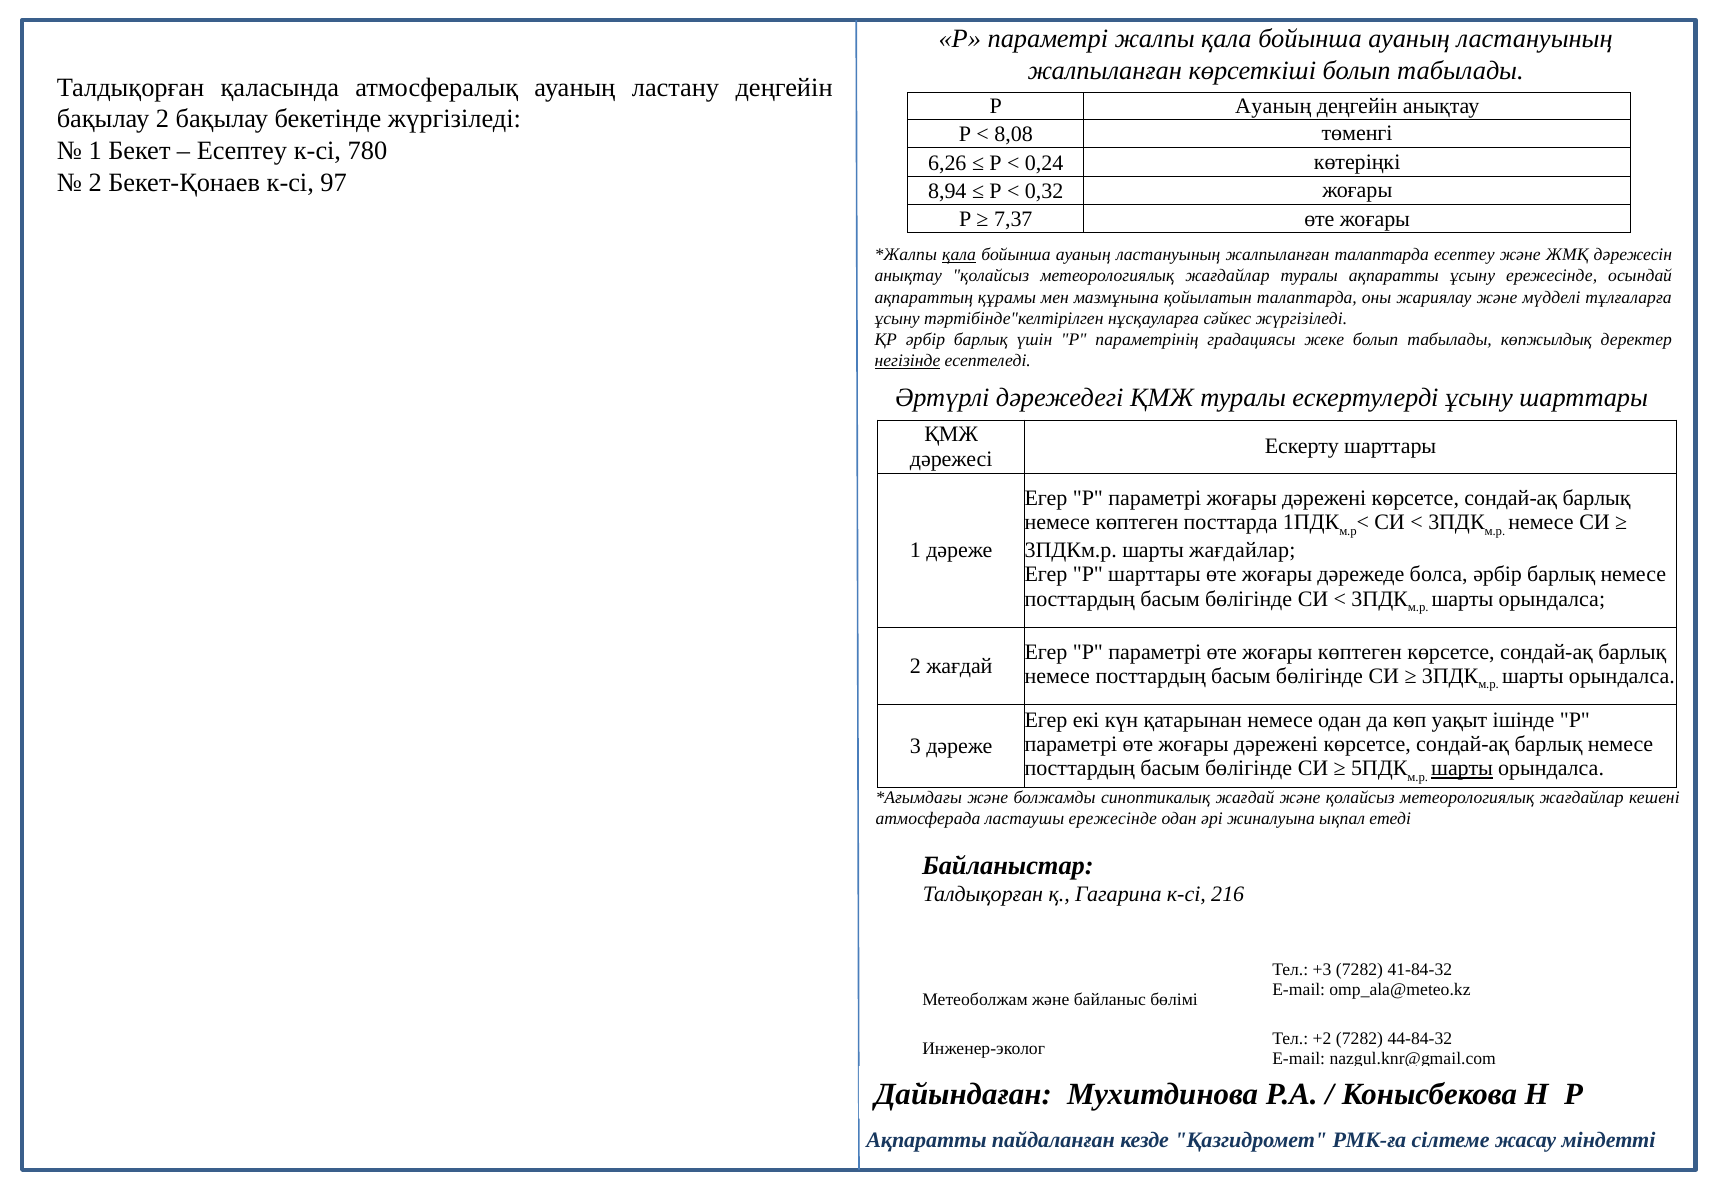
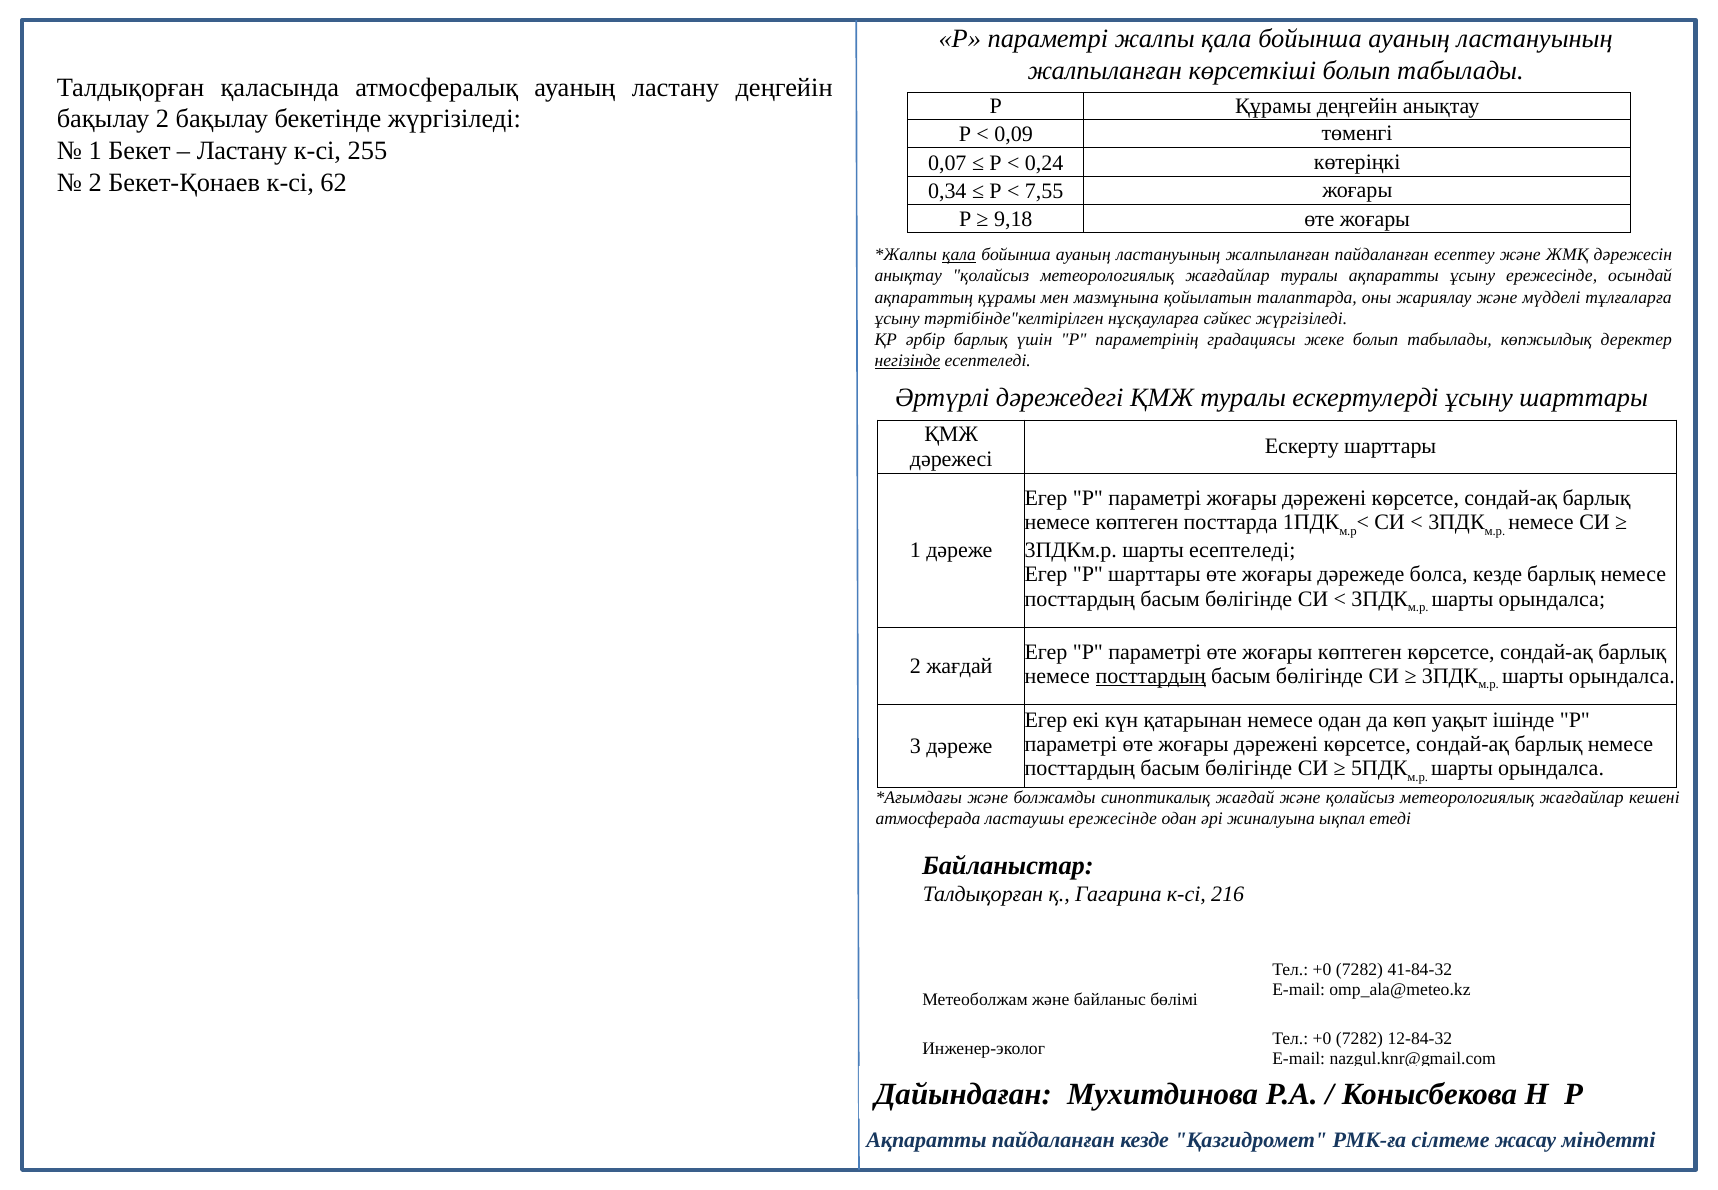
Р Ауаның: Ауаның -> Құрамы (1273, 106)
8,08: 8,08 -> 0,09 (1014, 134)
Есептеу: Есептеу -> Ластану (242, 151)
780: 780 -> 255 (367, 151)
6,26: 6,26 -> 0,07 (947, 163)
97: 97 -> 62 (334, 183)
8,94: 8,94 -> 0,34 (947, 191)
0,32: 0,32 -> 7,55 (1044, 191)
7,37: 7,37 -> 9,18 (1013, 219)
жалпыланған талаптарда: талаптарда -> пайдаланған (1382, 255)
шарты жағдайлар: жағдайлар -> есептеледі (1242, 550)
болса әрбір: әрбір -> кезде (1498, 574)
посттардың underline: none -> present (1151, 676)
шарты underline: present -> none (1462, 768)
+3: +3 -> +0 (1322, 970)
+2: +2 -> +0 (1322, 1038)
44-84-32: 44-84-32 -> 12-84-32 (1420, 1038)
